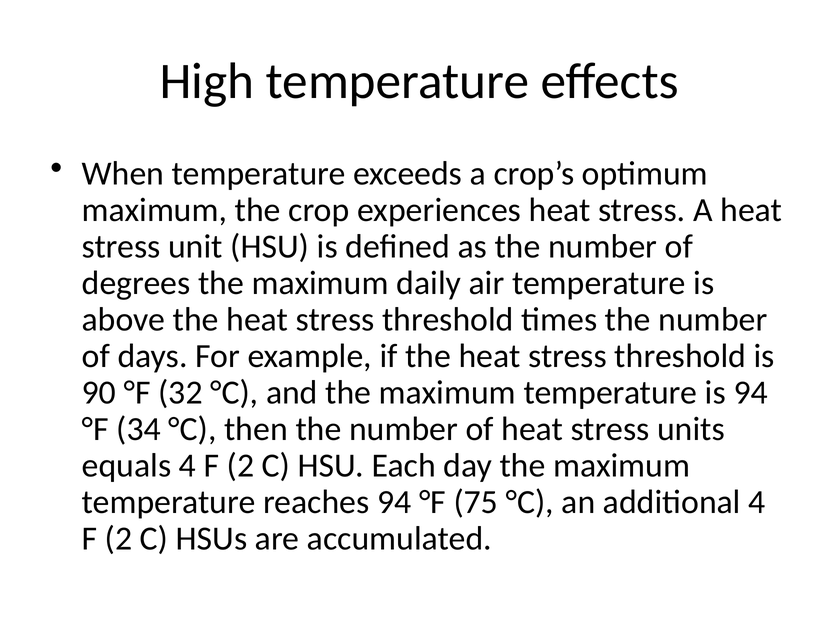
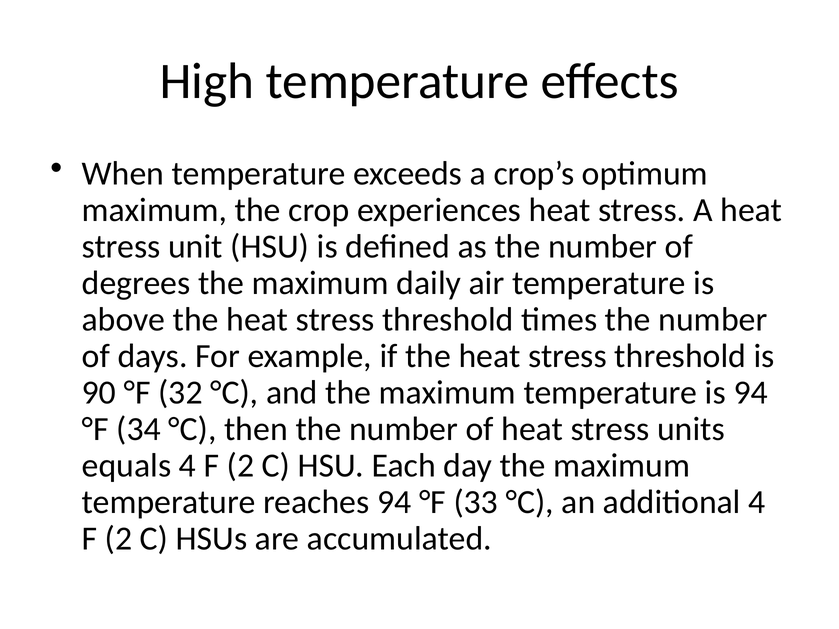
75: 75 -> 33 (476, 502)
